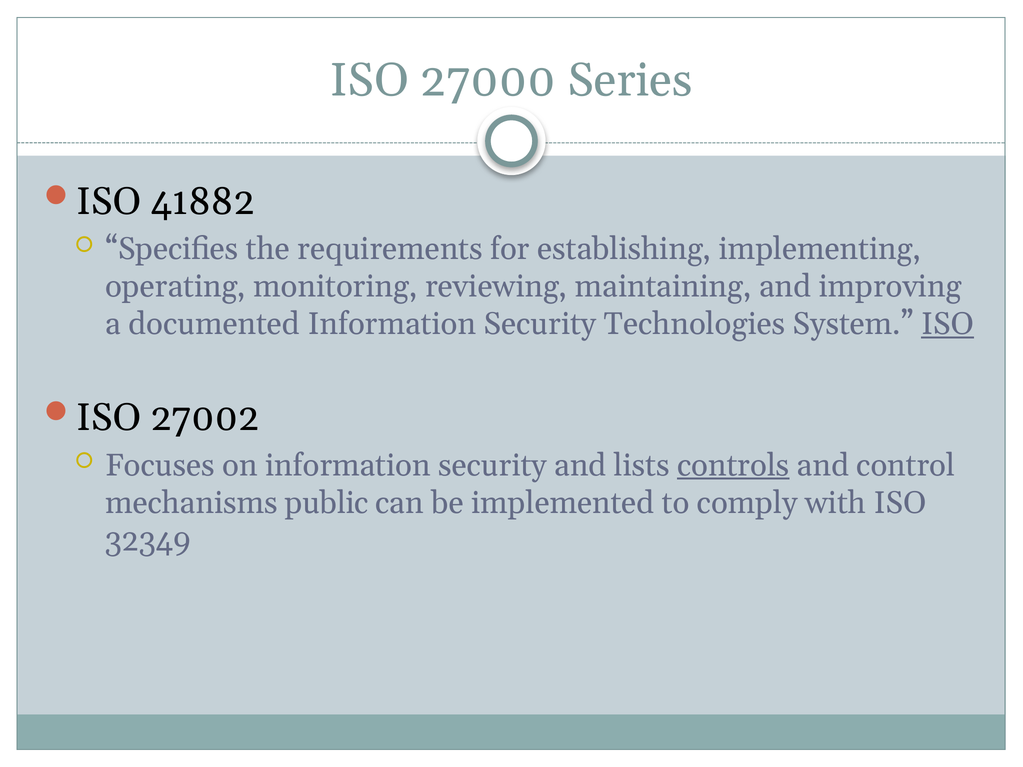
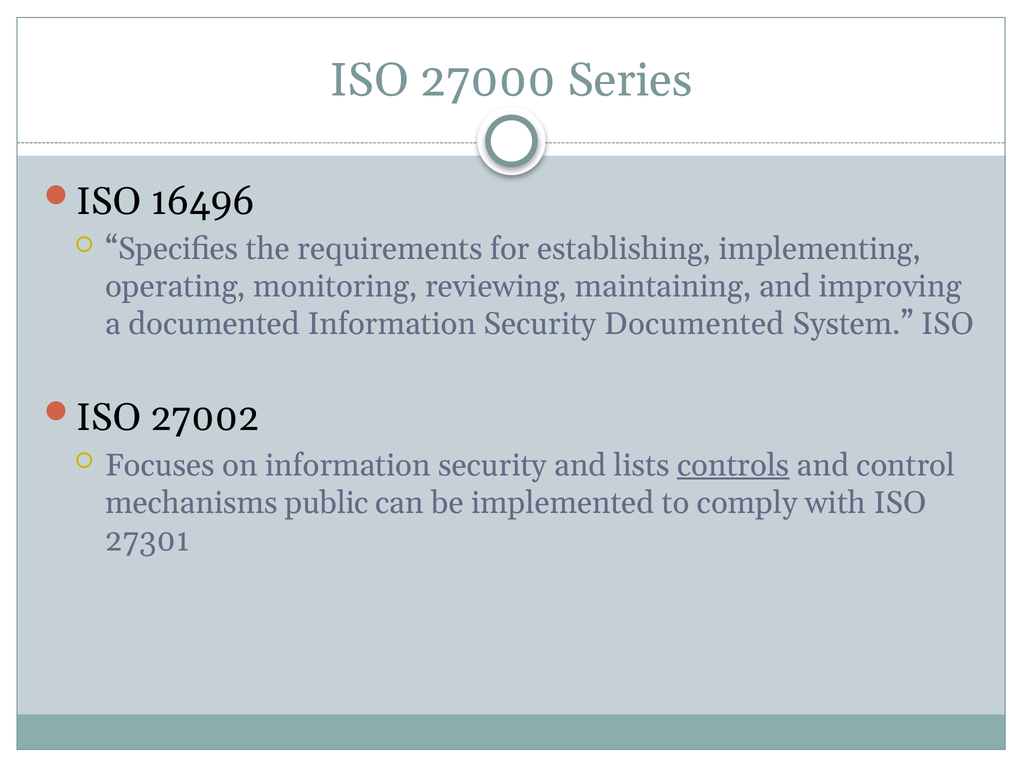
41882: 41882 -> 16496 (203, 202)
Security Technologies: Technologies -> Documented (694, 324)
ISO underline: present -> none (948, 324)
32349: 32349 -> 27301 (147, 540)
